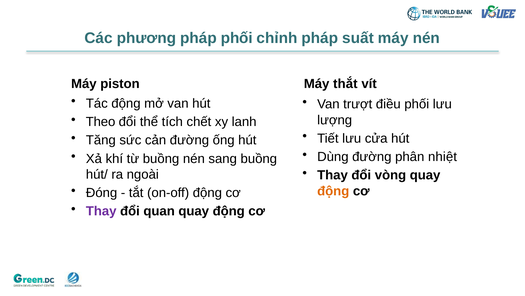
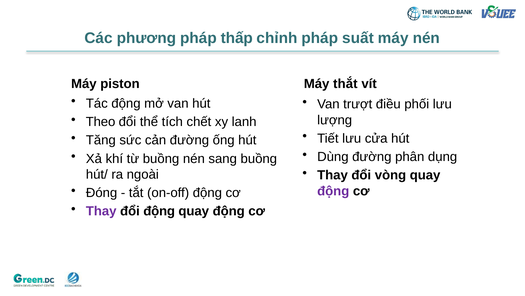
pháp phối: phối -> thấp (237, 38)
nhiệt: nhiệt -> dụng (443, 156)
động colour: orange -> purple (333, 191)
đổi quan: quan -> động (159, 211)
